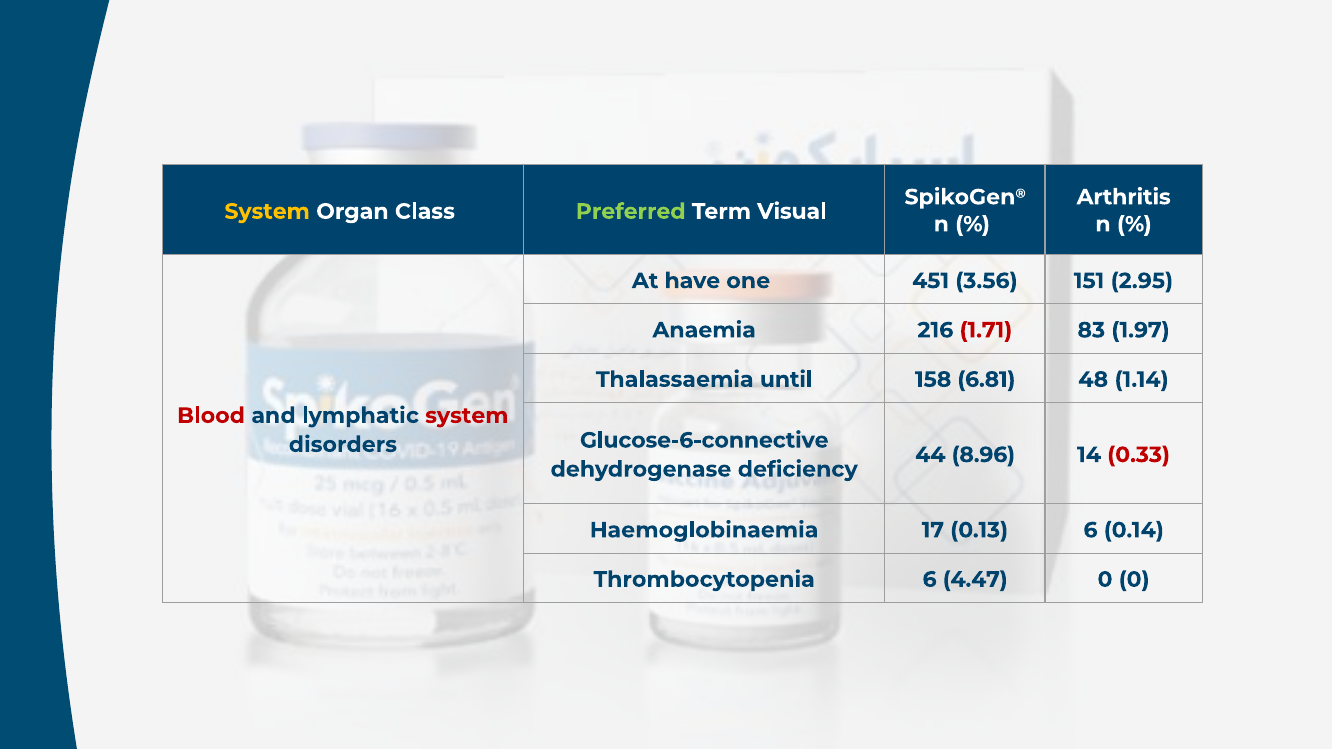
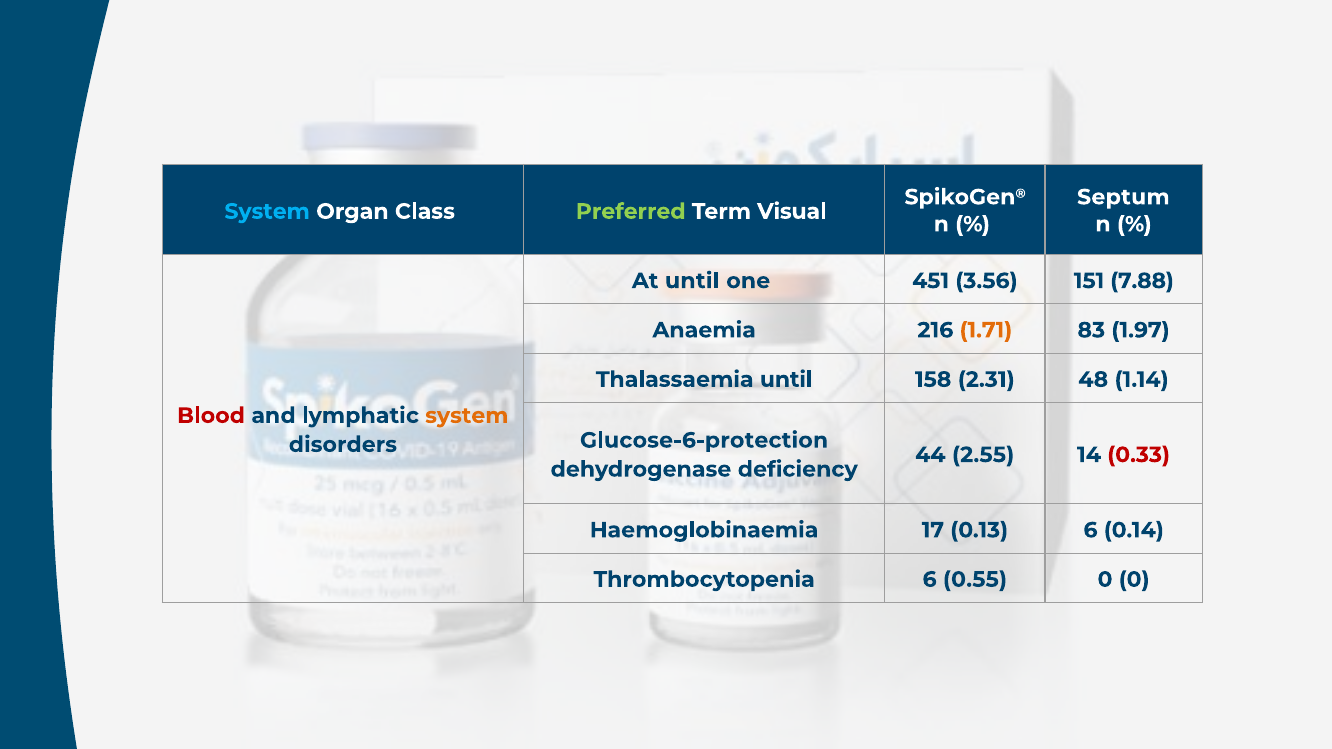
Arthritis: Arthritis -> Septum (1123, 197)
System colour: yellow -> light blue (267, 212)
At have: have -> until (692, 281)
2.95: 2.95 -> 7.88 (1142, 281)
1.71 colour: red -> orange (986, 330)
6.81: 6.81 -> 2.31 (986, 380)
system colour: red -> orange (467, 416)
Glucose-6-connective: Glucose-6-connective -> Glucose-6-protection (704, 440)
8.96: 8.96 -> 2.55 (983, 455)
4.47: 4.47 -> 0.55 (975, 580)
